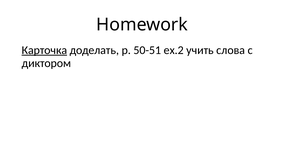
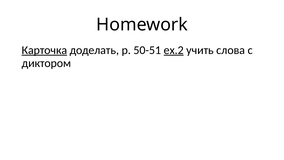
ех.2 underline: none -> present (174, 50)
